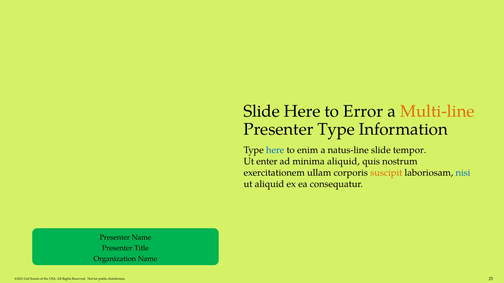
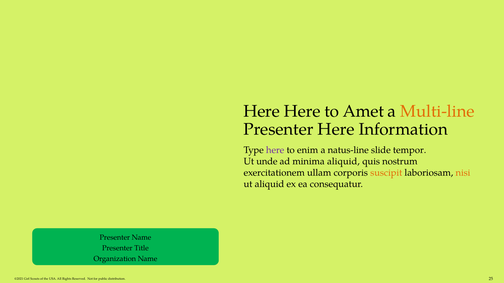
Slide: Slide -> Here (262, 111)
Error: Error -> Amet (363, 111)
Presenter Type: Type -> Here (336, 130)
here colour: blue -> purple (275, 150)
enter: enter -> unde (267, 162)
nisi colour: blue -> orange (463, 173)
